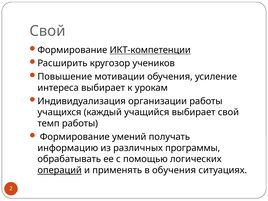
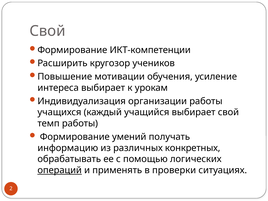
ИКТ-компетенции underline: present -> none (150, 50)
программы: программы -> конкретных (193, 148)
в обучения: обучения -> проверки (174, 170)
